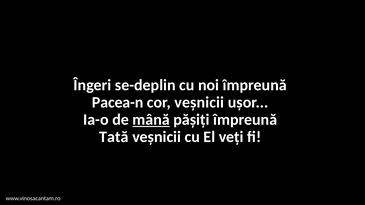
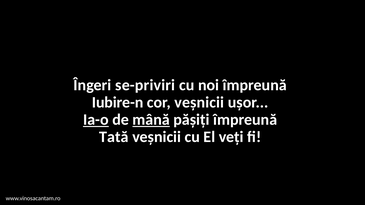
se-deplin: se-deplin -> se-priviri (145, 85)
Pacea-n: Pacea-n -> Iubire-n (118, 103)
Ia-o underline: none -> present (96, 120)
